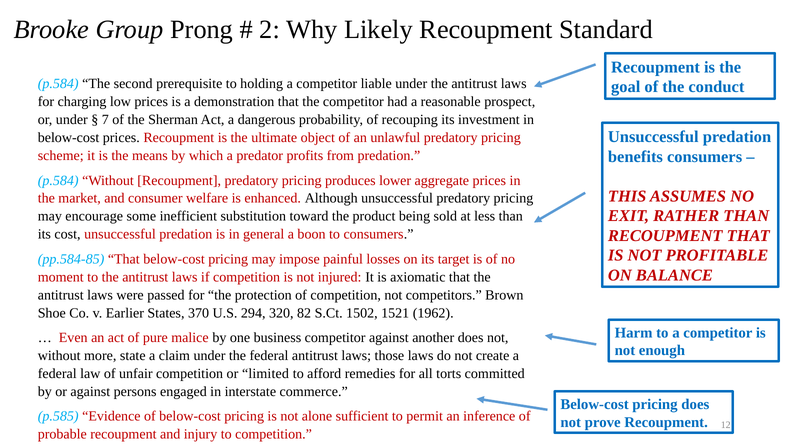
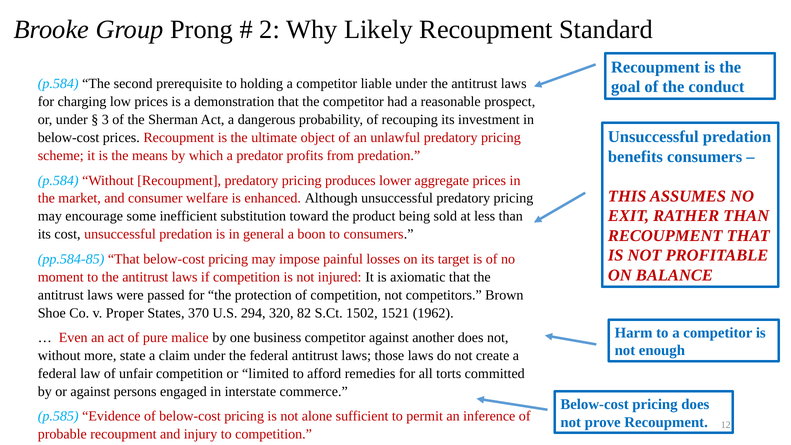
7: 7 -> 3 (105, 120)
Earlier: Earlier -> Proper (125, 313)
